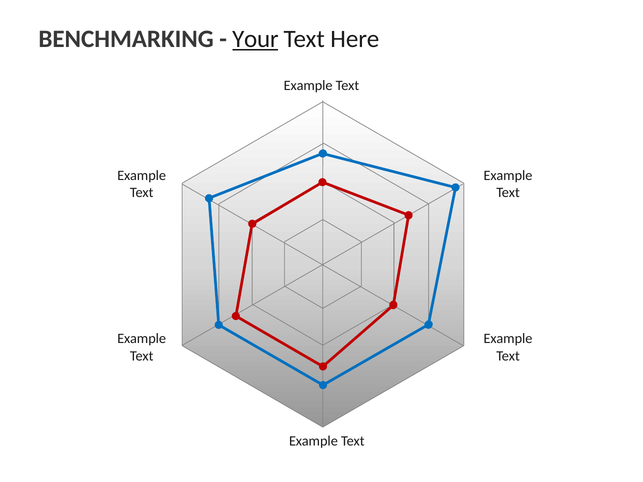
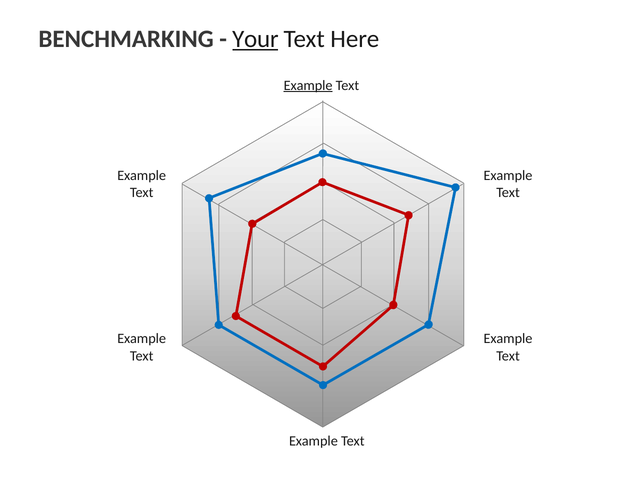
Example underline: none -> present (308, 85)
